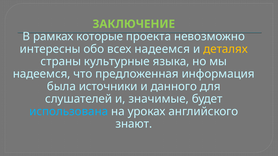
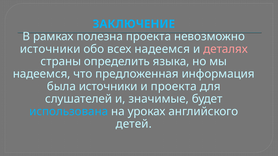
ЗАКЛЮЧЕНИЕ colour: light green -> light blue (134, 24)
которые: которые -> полезна (100, 37)
интересны: интересны -> источники (50, 49)
деталях colour: yellow -> pink (226, 49)
культурные: культурные -> определить (117, 62)
и данного: данного -> проекта (174, 87)
знают: знают -> детей (134, 124)
